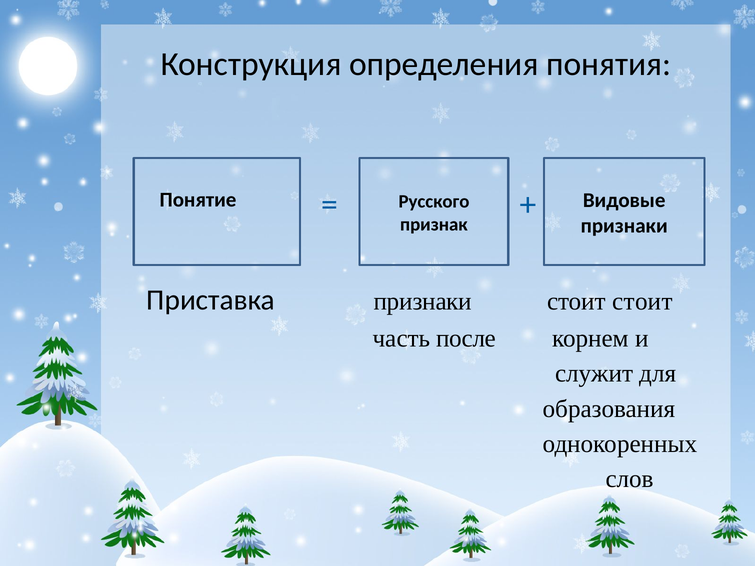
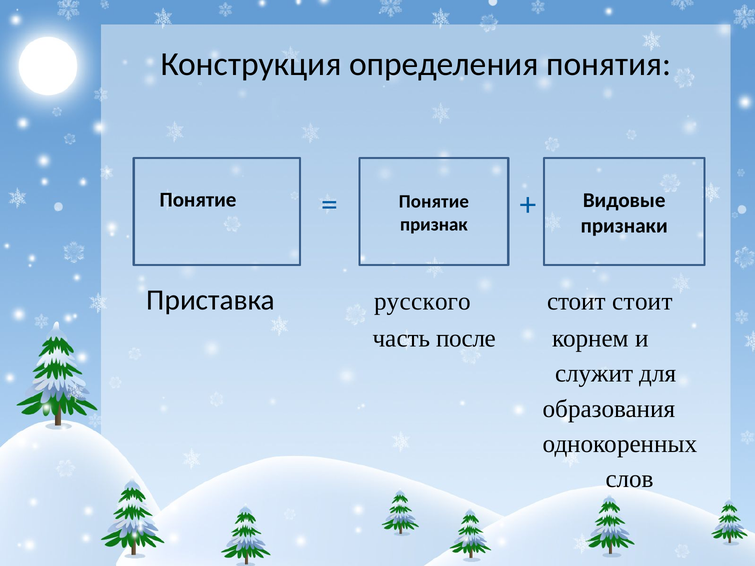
Понятие Русского: Русского -> Понятие (434, 202)
Приставка признаки: признаки -> русского (423, 302)
